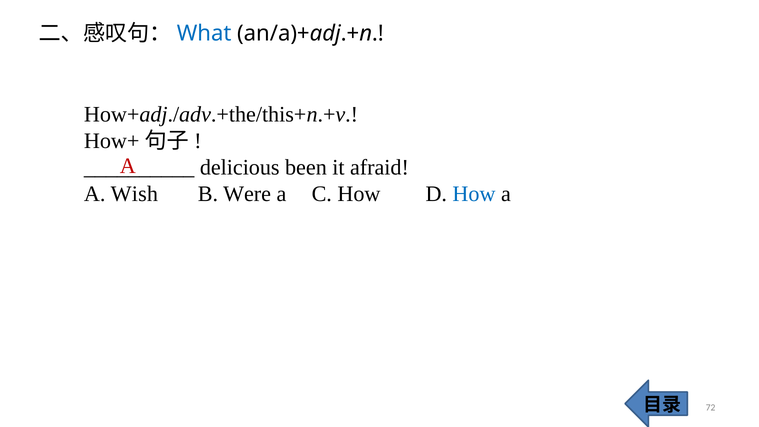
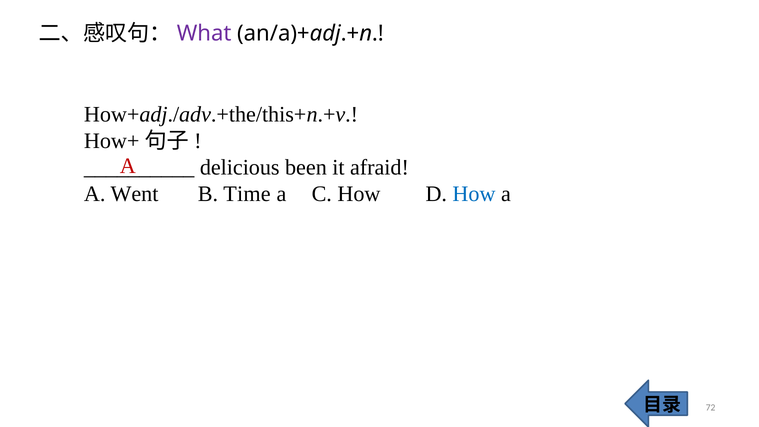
What colour: blue -> purple (204, 34)
Wish: Wish -> Went (134, 194)
Were: Were -> Time (247, 194)
